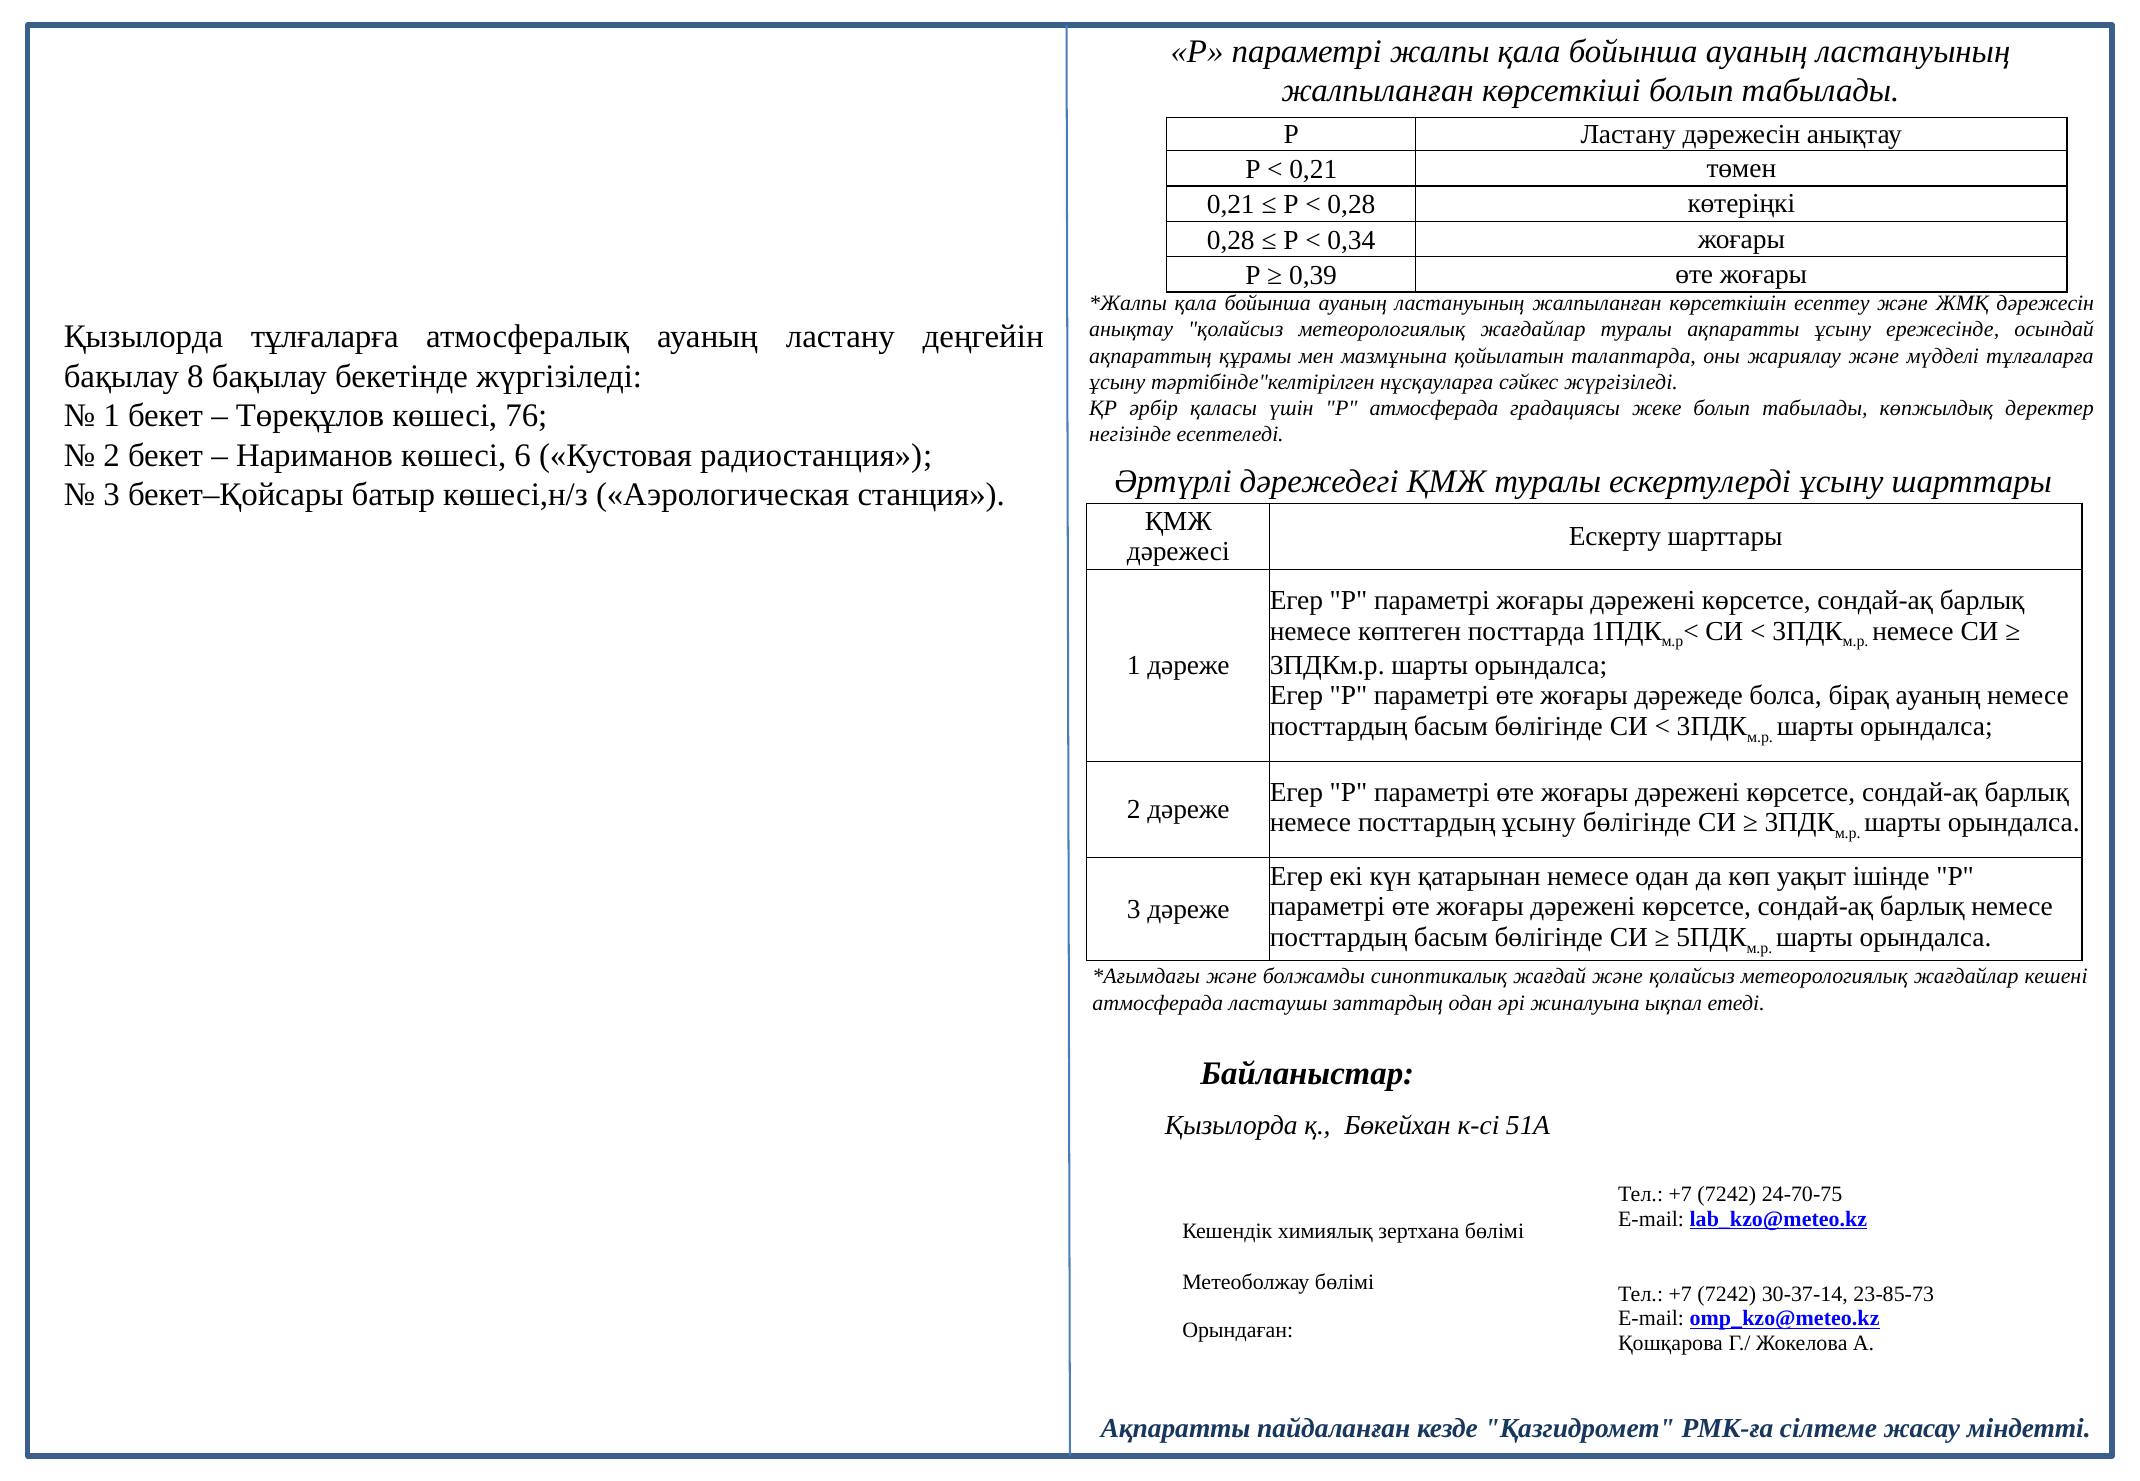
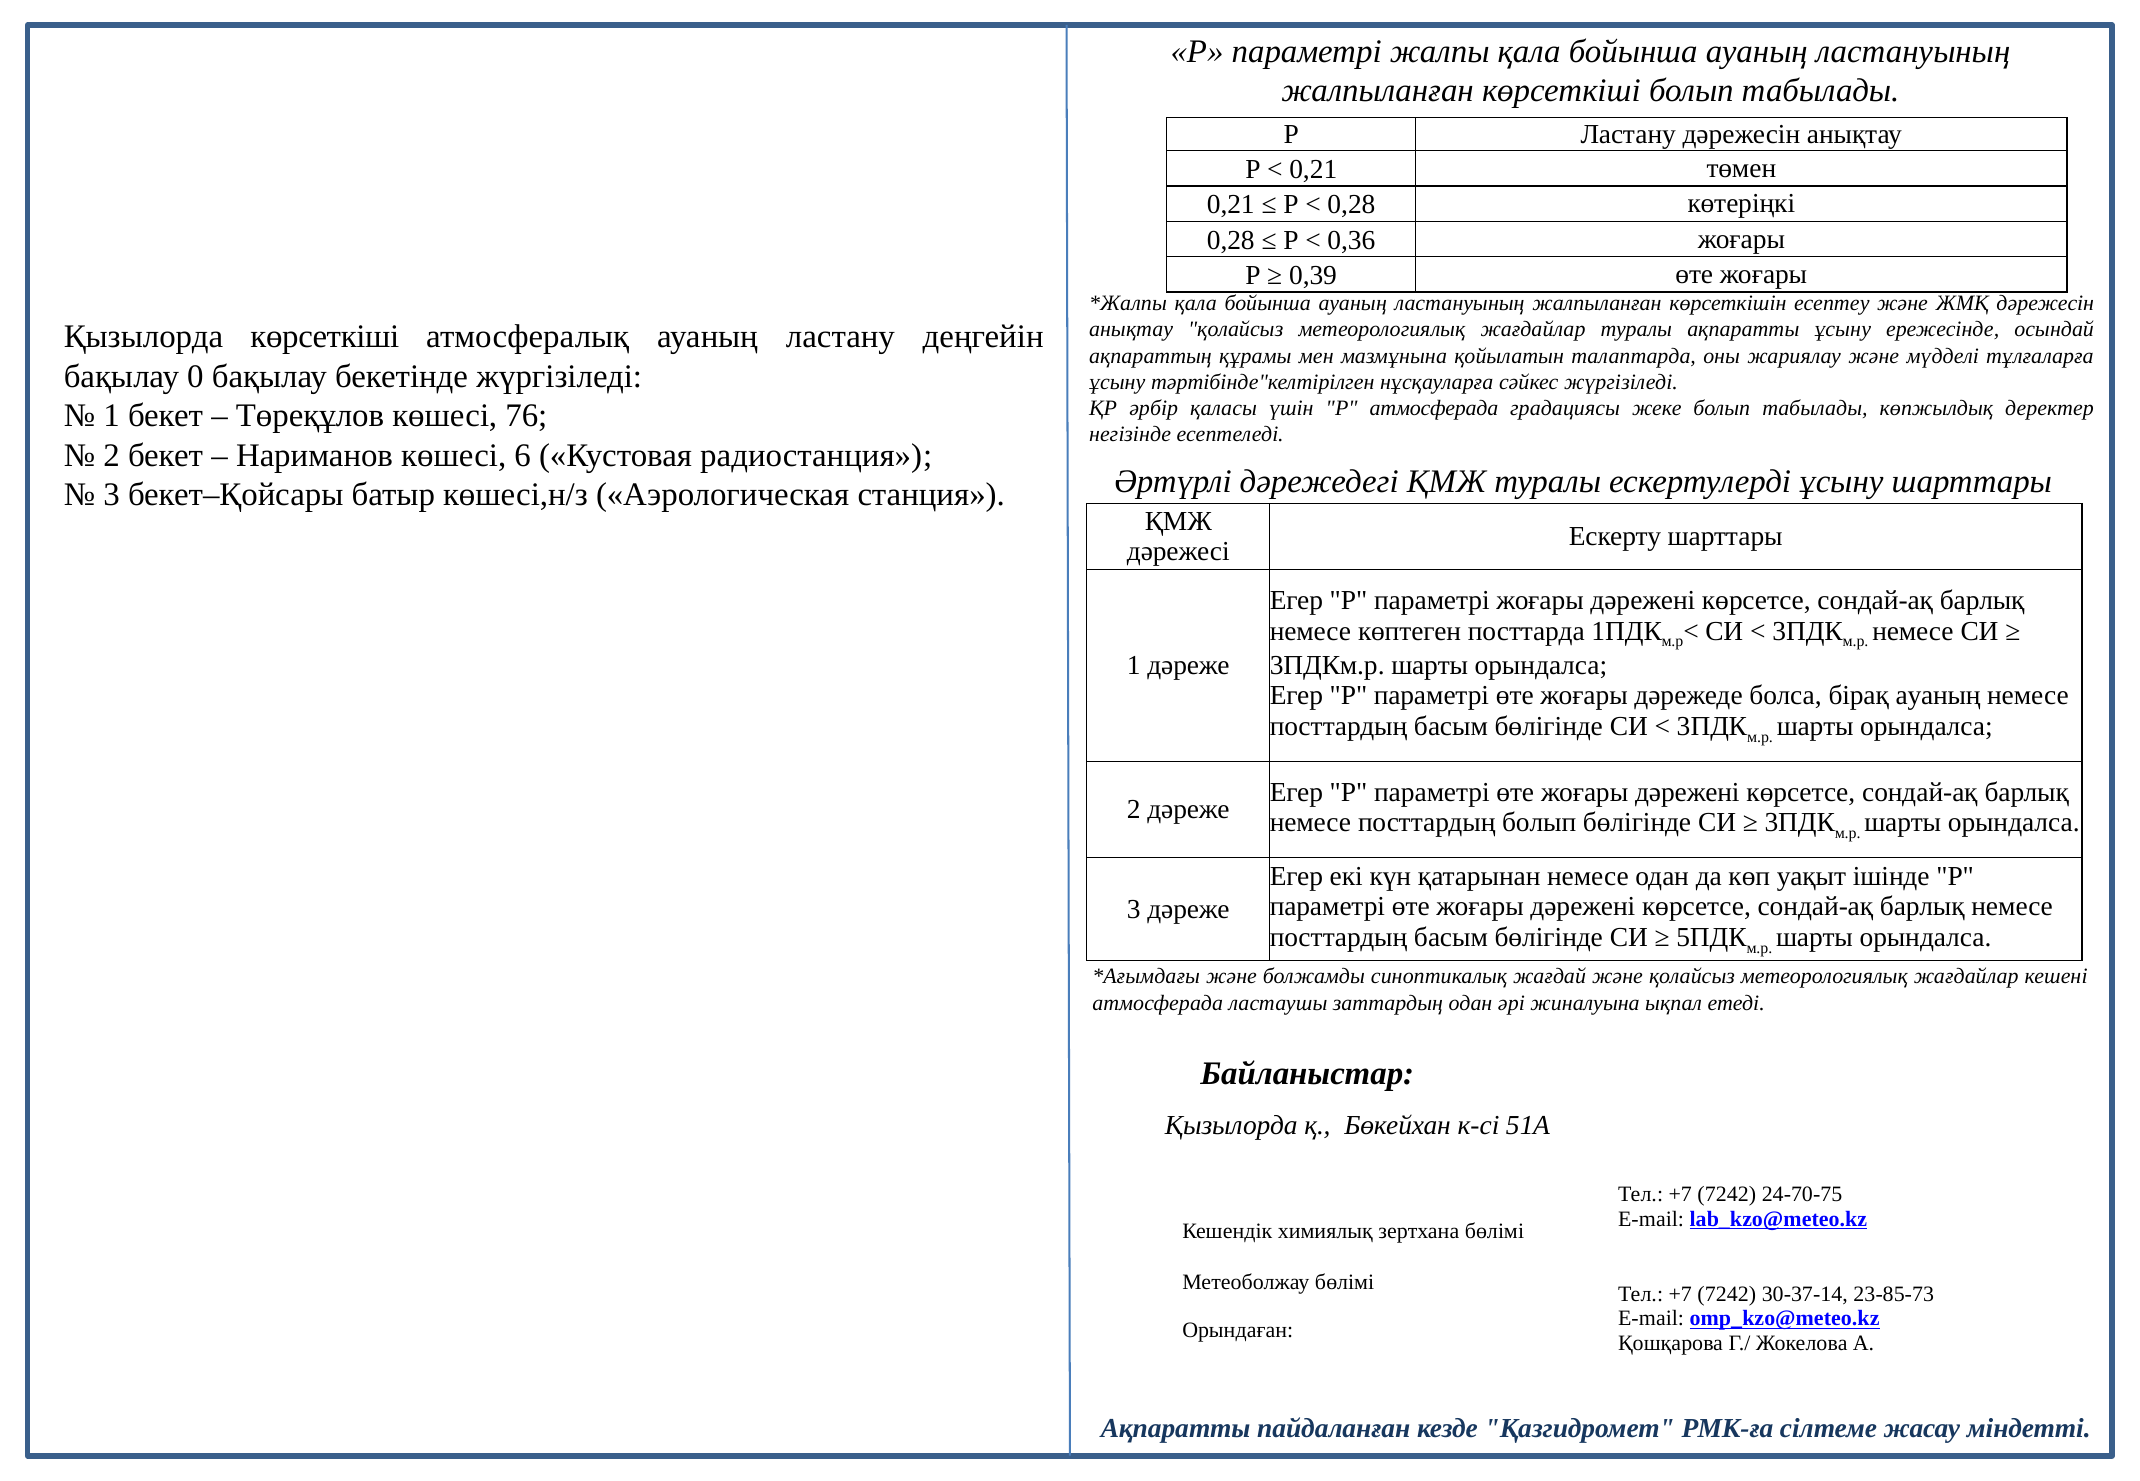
0,34: 0,34 -> 0,36 (1351, 240)
Қызылорда тұлғаларға: тұлғаларға -> көрсеткіші (325, 337)
8: 8 -> 0 (195, 376)
посттардың ұсыну: ұсыну -> болып (1539, 823)
